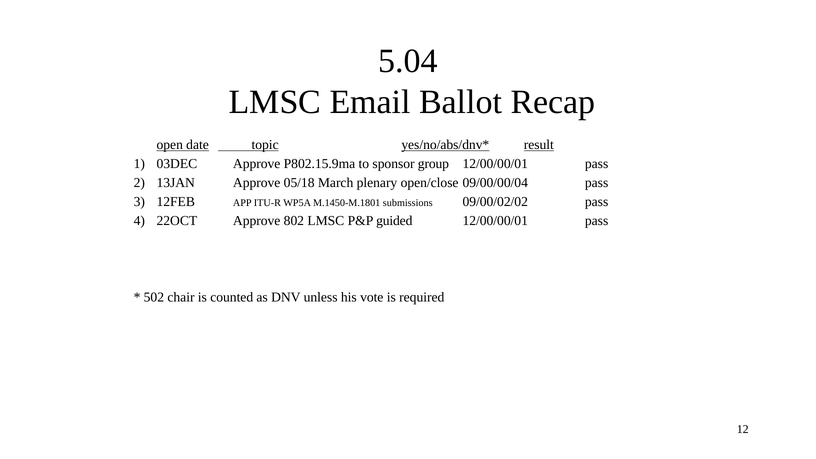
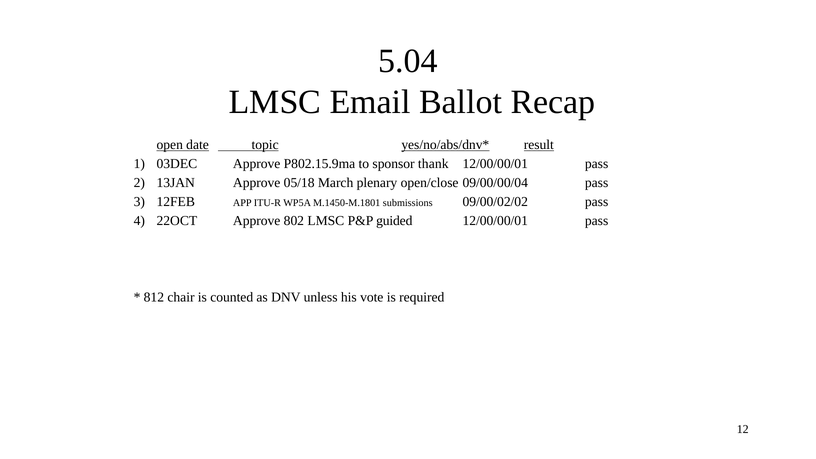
group: group -> thank (433, 164)
502: 502 -> 812 (154, 297)
